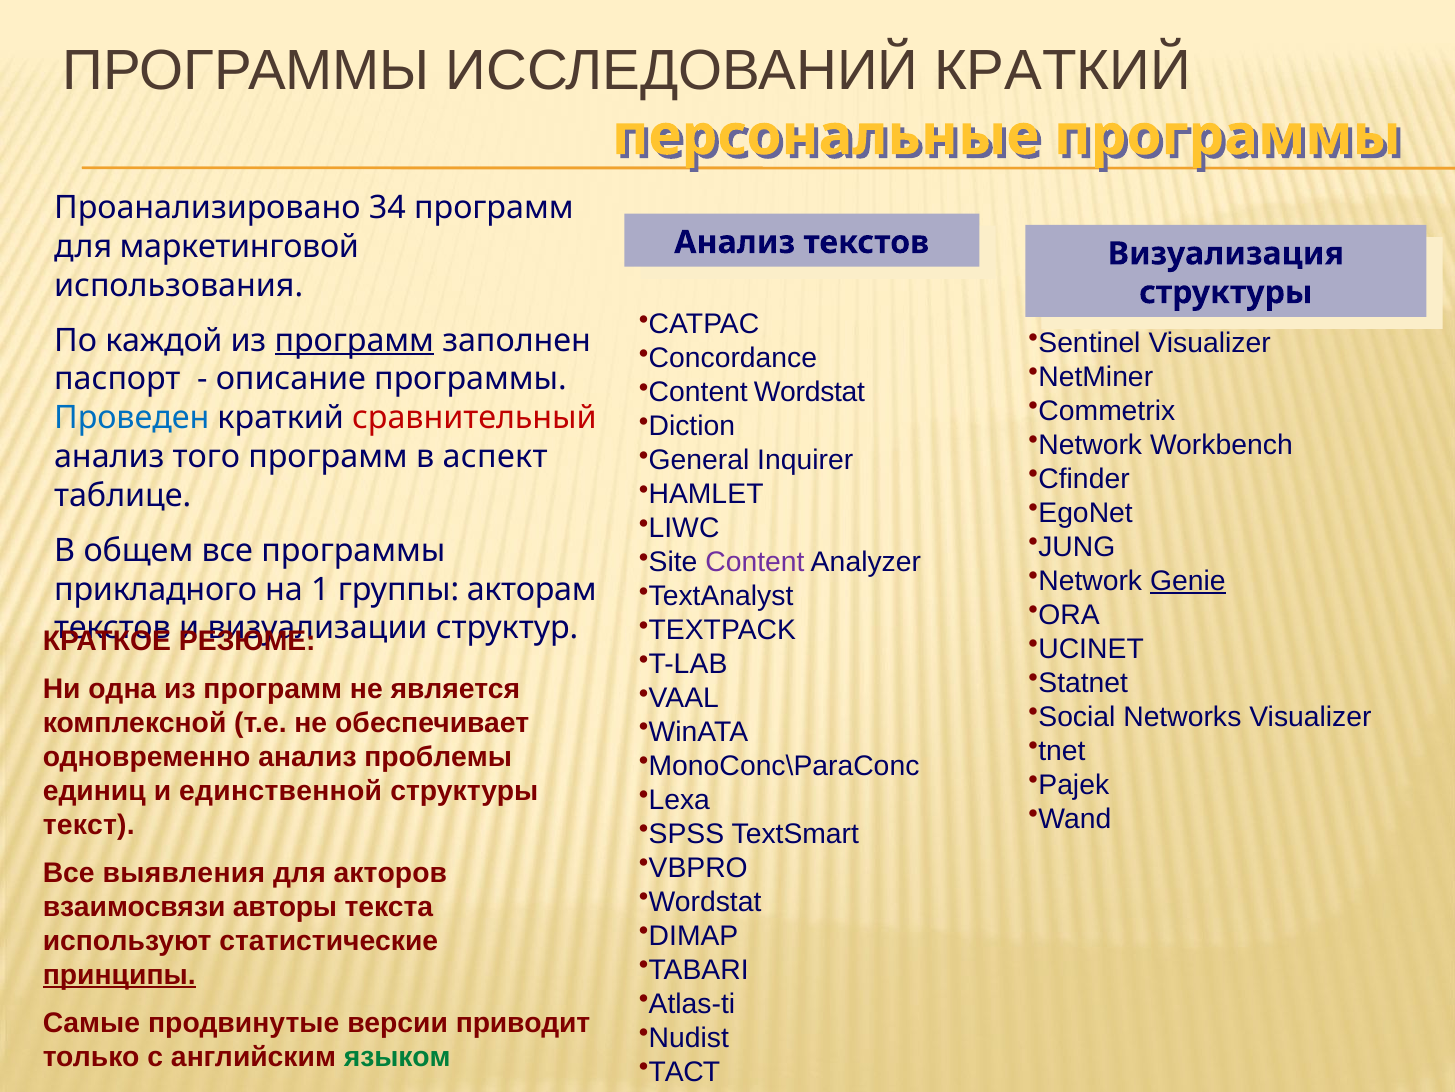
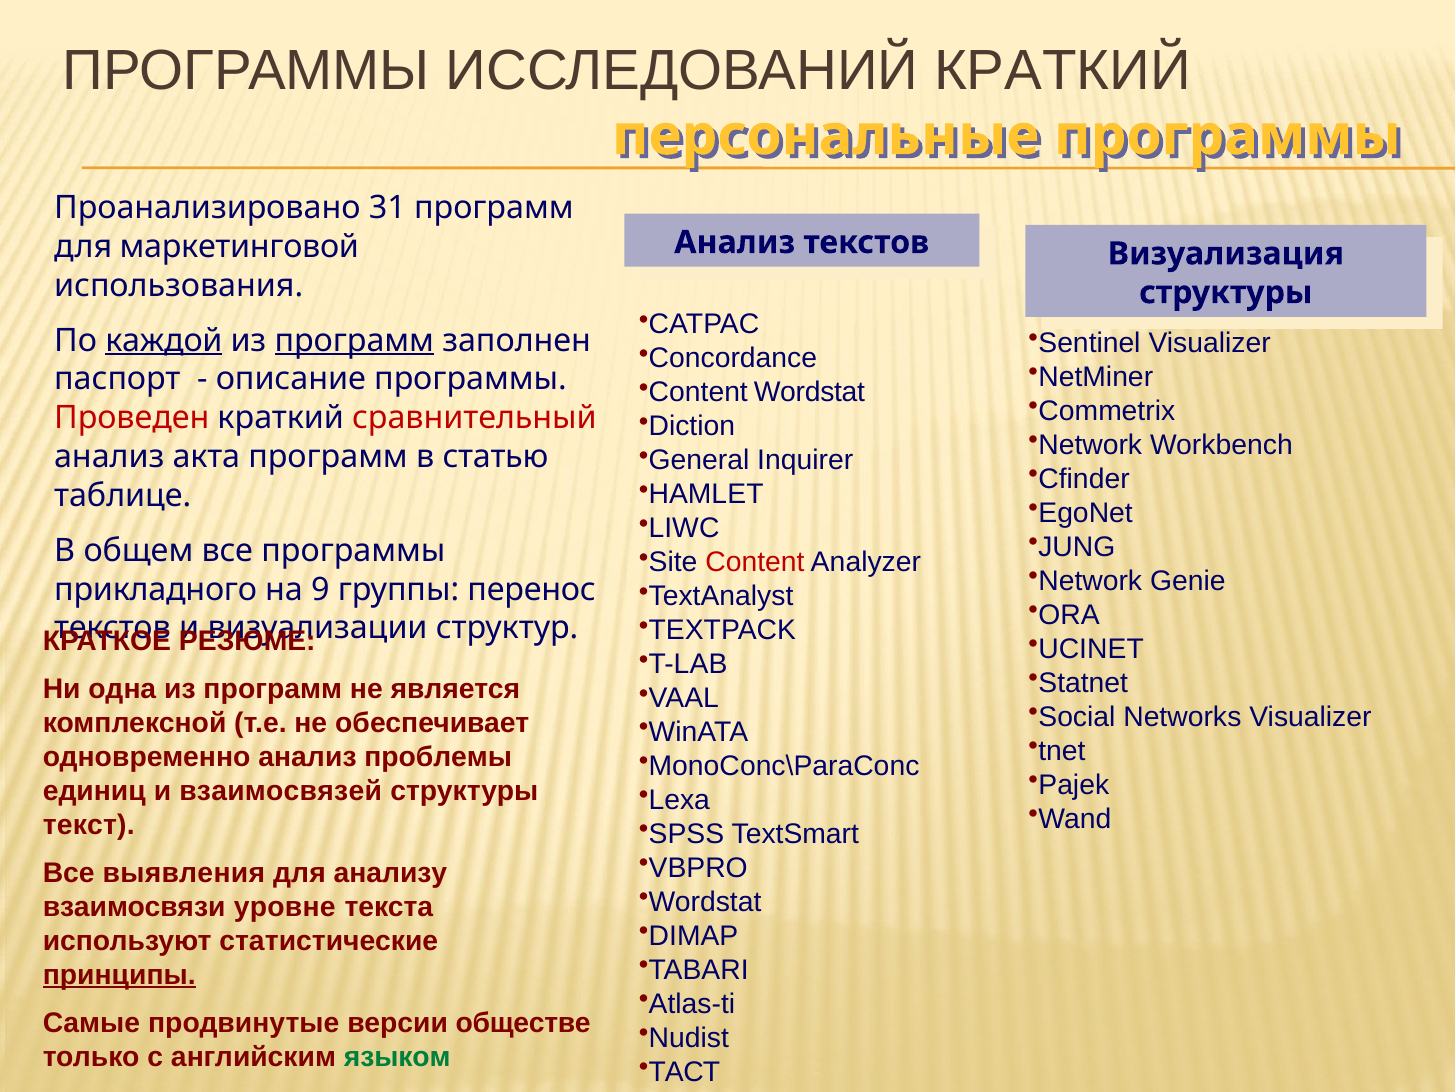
34: 34 -> 31 (387, 208)
каждой underline: none -> present (164, 340)
Проведен colour: blue -> red (132, 418)
того: того -> акта (206, 457)
аспект: аспект -> статью (495, 457)
Content colour: purple -> red (755, 562)
Genie underline: present -> none (1188, 580)
1: 1 -> 9 (320, 589)
акторам: акторам -> перенос (532, 589)
единственной: единственной -> взаимосвязей (281, 790)
акторов: акторов -> анализу (390, 873)
авторы: авторы -> уровне (285, 907)
приводит: приводит -> обществе (523, 1023)
